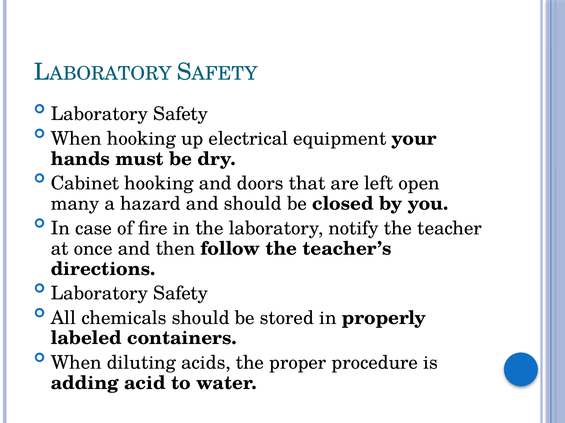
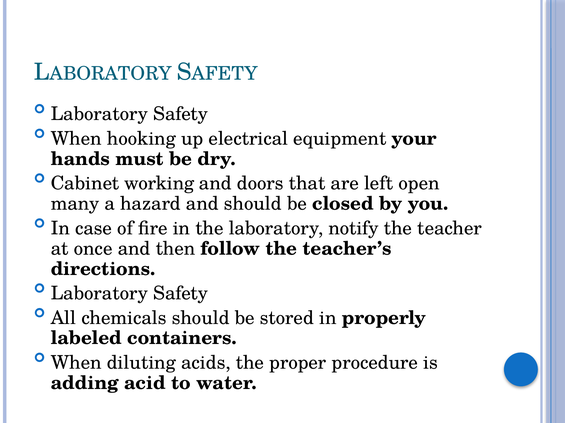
Cabinet hooking: hooking -> working (159, 184)
